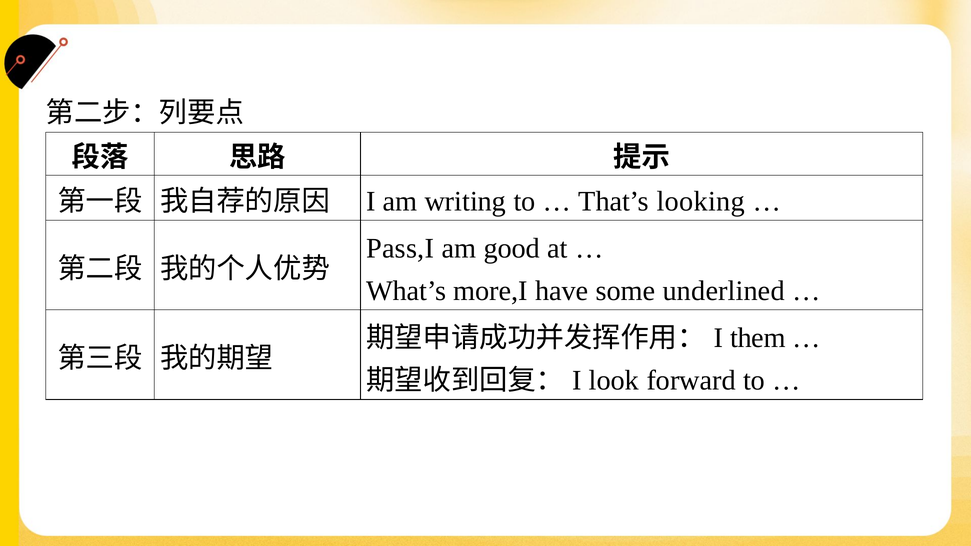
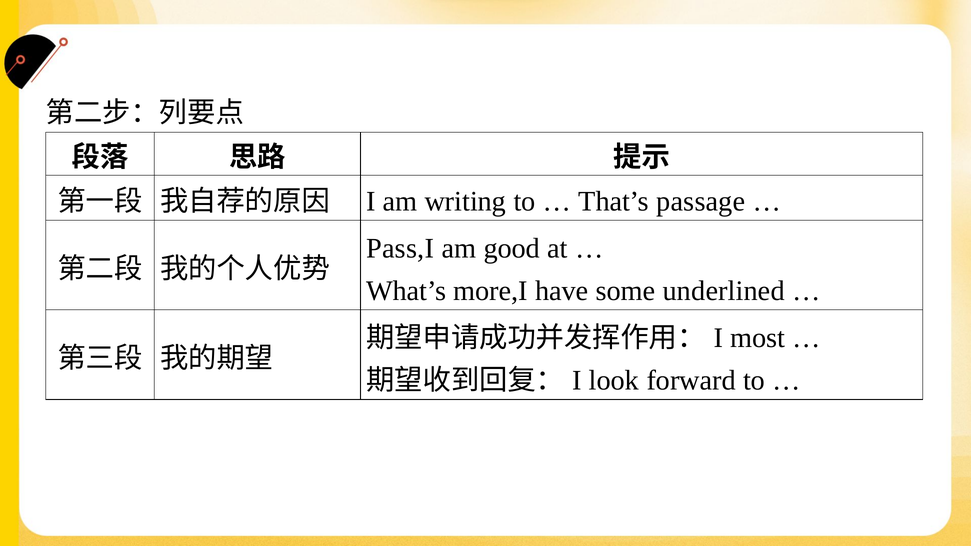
looking: looking -> passage (701, 201)
them: them -> most (758, 338)
